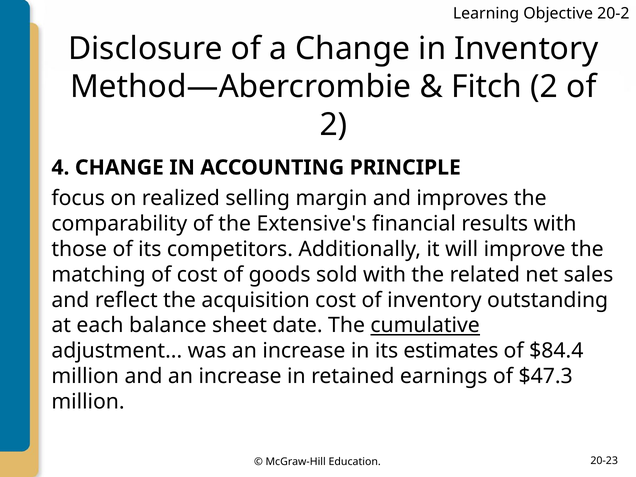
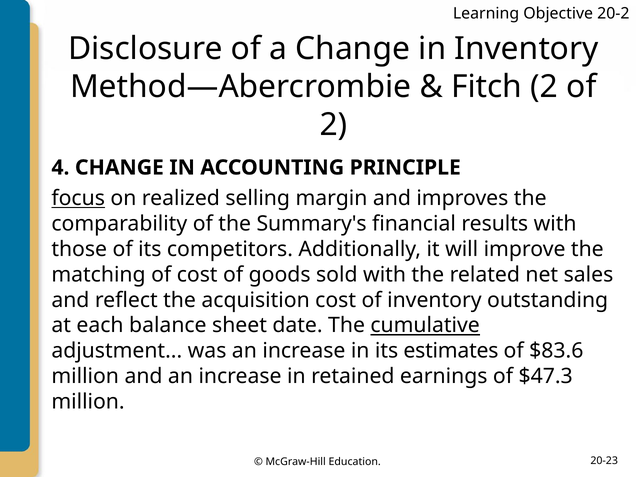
focus underline: none -> present (78, 198)
Extensive's: Extensive's -> Summary's (312, 224)
$84.4: $84.4 -> $83.6 (556, 351)
